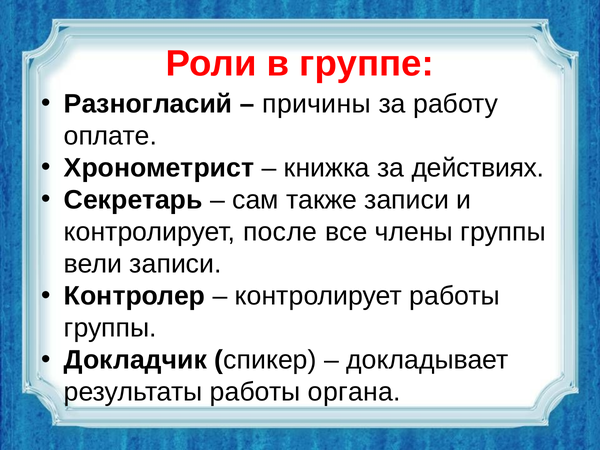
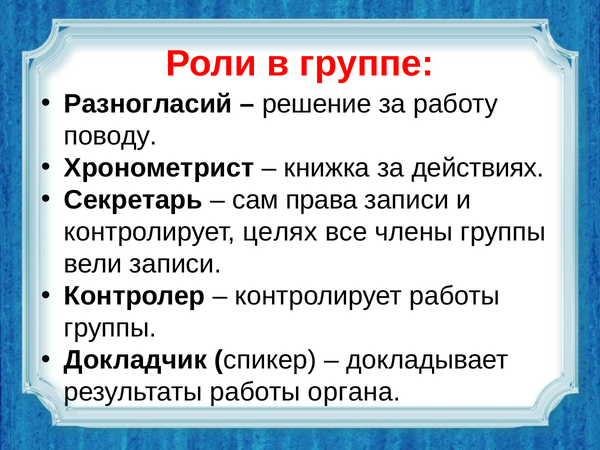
причины: причины -> решение (317, 104)
оплате: оплате -> поводу (110, 136)
также: также -> права (322, 200)
после: после -> целях (280, 232)
